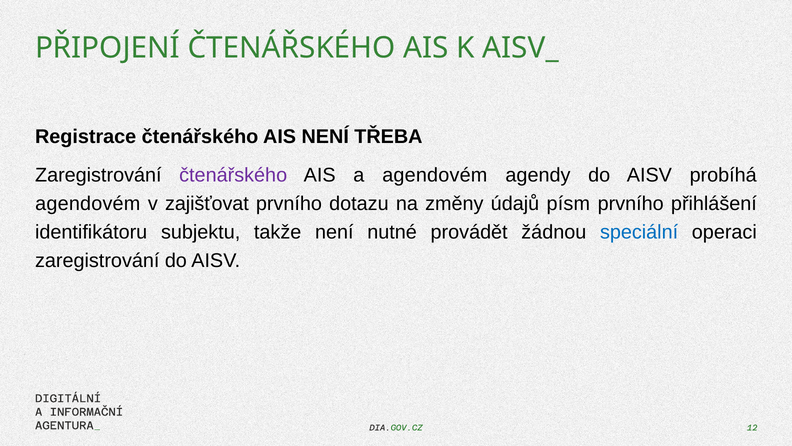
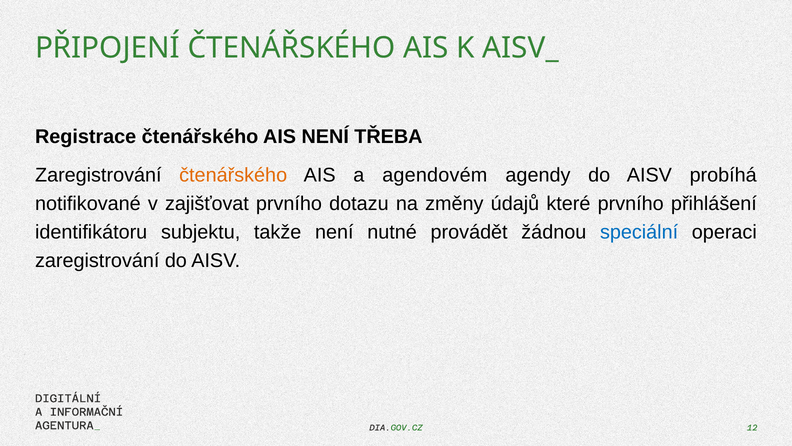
čtenářského colour: purple -> orange (233, 175)
agendovém: agendovém -> notifikované (88, 204)
písm: písm -> které (568, 204)
